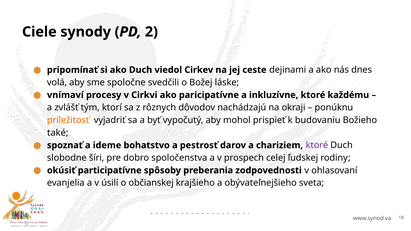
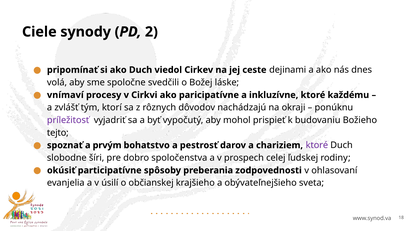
príležitosť colour: orange -> purple (68, 120)
také: také -> tejto (58, 133)
ideme: ideme -> prvým (107, 145)
